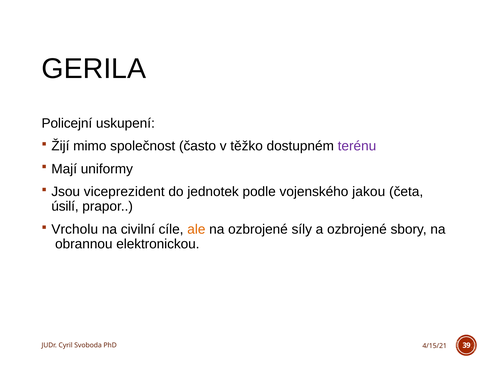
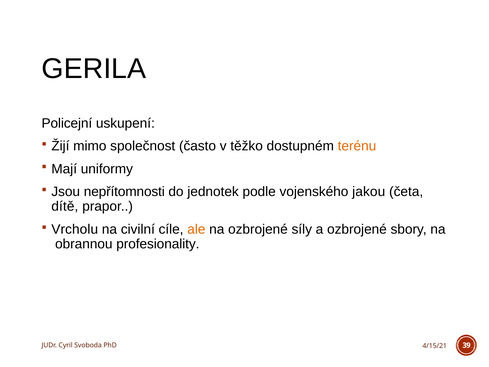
terénu colour: purple -> orange (357, 146)
viceprezident: viceprezident -> nepřítomnosti (124, 192)
úsilí: úsilí -> dítě (65, 206)
elektronickou: elektronickou -> profesionality (158, 244)
